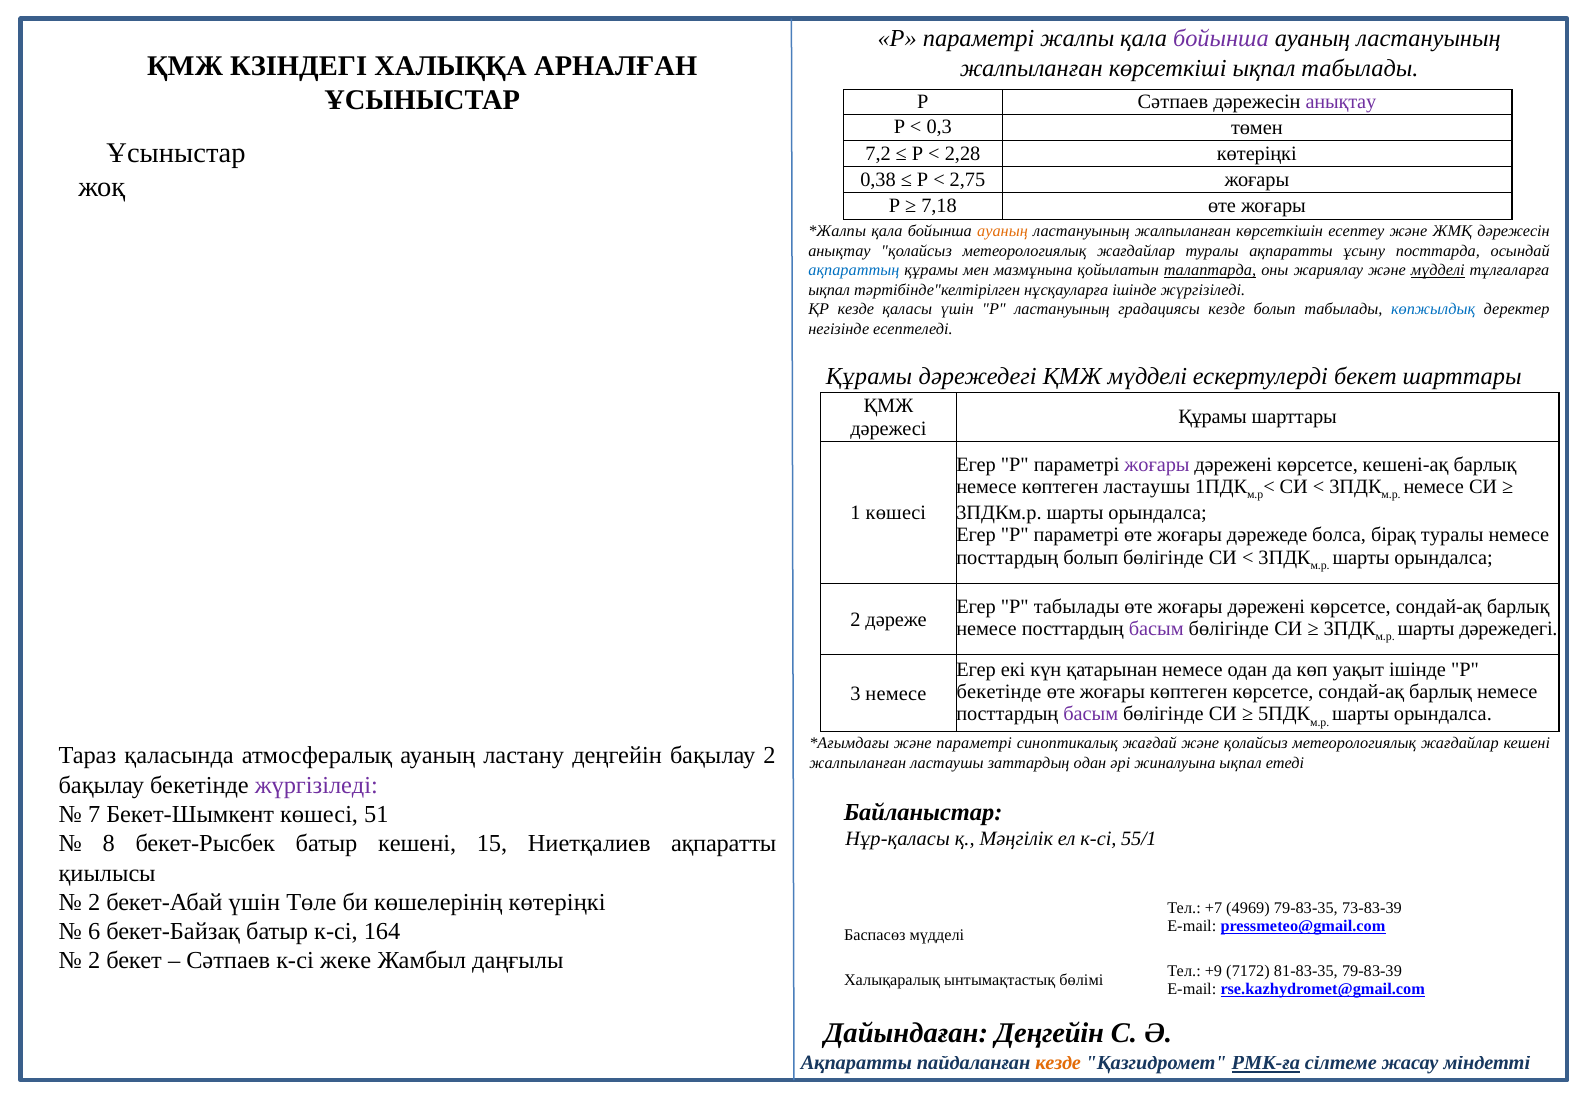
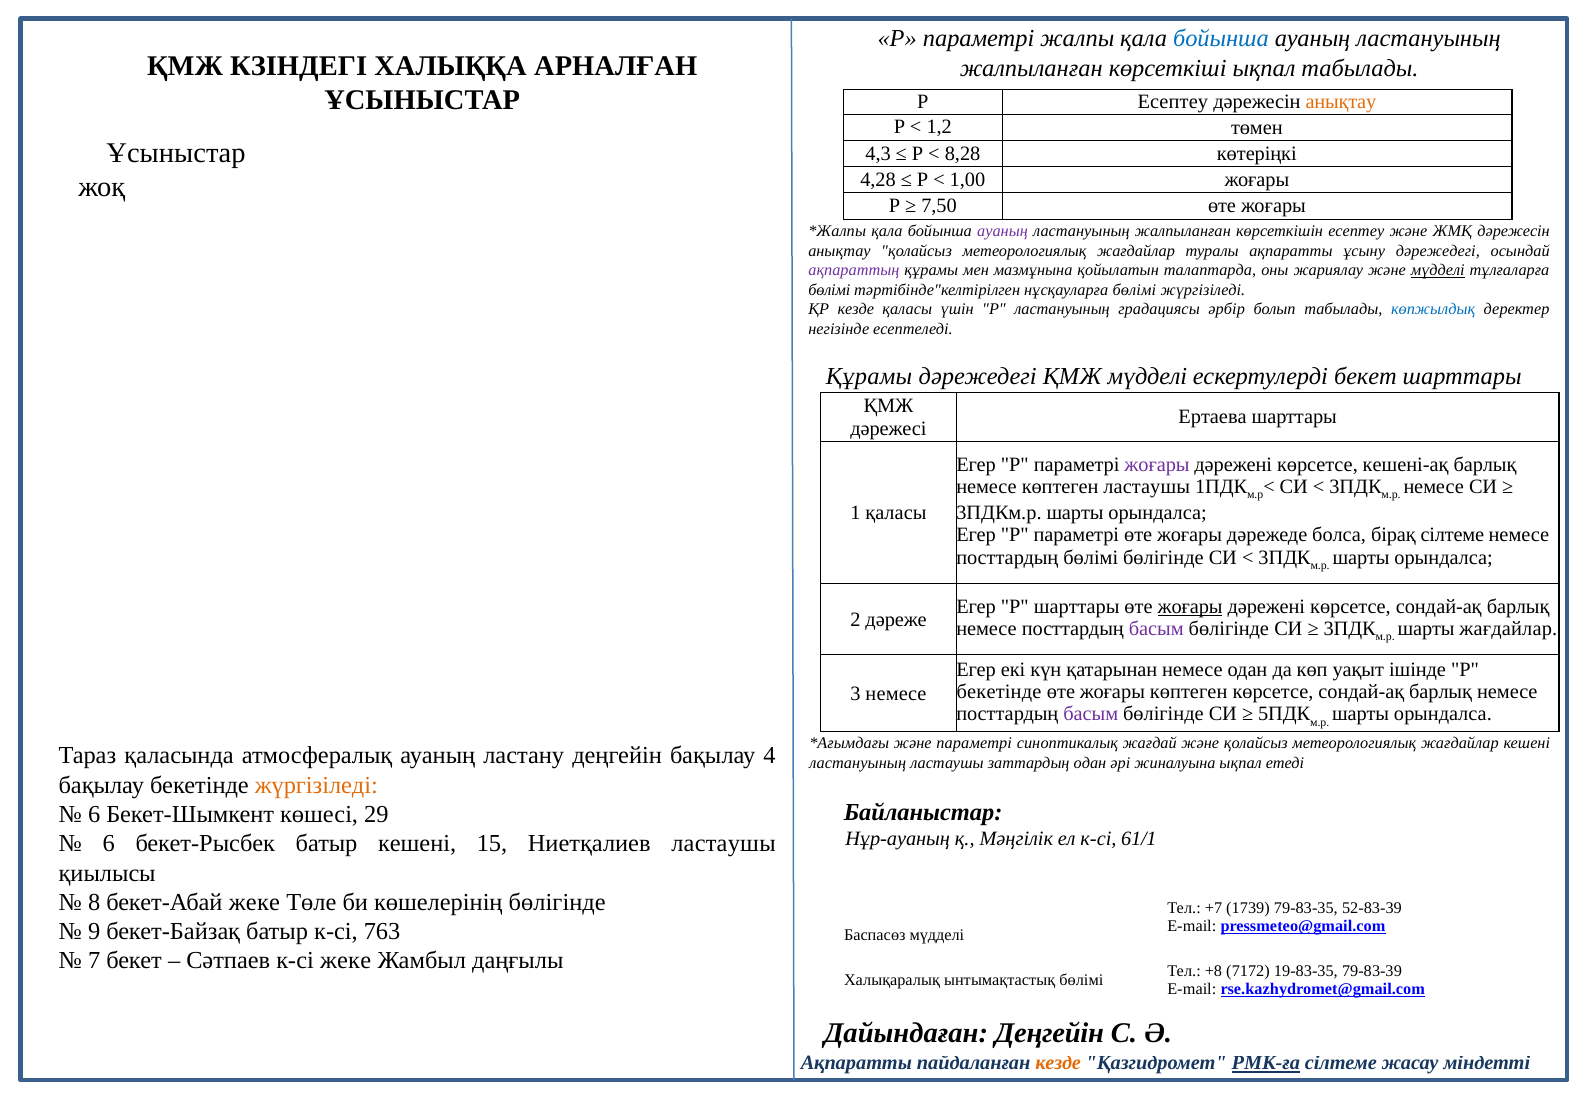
бойынша colour: purple -> blue (1221, 39)
Р Сәтпаев: Сәтпаев -> Есептеу (1173, 102)
анықтау colour: purple -> orange (1341, 102)
0,3: 0,3 -> 1,2 (939, 127)
7,2: 7,2 -> 4,3 (878, 153)
2,28: 2,28 -> 8,28 (963, 153)
0,38: 0,38 -> 4,28 (878, 180)
2,75: 2,75 -> 1,00 (967, 180)
7,18: 7,18 -> 7,50 (939, 206)
ауаның colour: orange -> purple (1003, 232)
ұсыну посттарда: посттарда -> дәрежедегі (1438, 251)
ақпараттың colour: blue -> purple (854, 271)
талаптарда underline: present -> none (1210, 271)
ықпал: ықпал -> бөлімі (829, 290)
нұсқауларға ішінде: ішінде -> бөлімі (1134, 290)
градациясы кезде: кезде -> әрбір (1227, 310)
Құрамы: Құрамы -> Ертаева (1213, 417)
1 көшесі: көшесі -> қаласы (896, 513)
бірақ туралы: туралы -> сілтеме (1452, 535)
посттардың болып: болып -> бөлімі (1091, 558)
Р табылады: табылады -> шарттары (1077, 607)
жоғары underline: none -> present (1190, 607)
шарты дәрежедегі: дәрежедегі -> жағдайлар (1508, 629)
бақылау 2: 2 -> 4 (770, 756)
жалпыланған: жалпыланған -> ластануының (858, 763)
жүргізіледі colour: purple -> orange (316, 785)
7: 7 -> 6 (94, 815)
51: 51 -> 29 (376, 815)
Нұр-қаласы: Нұр-қаласы -> Нұр-ауаның (898, 839)
55/1: 55/1 -> 61/1 (1139, 839)
8: 8 -> 6 (109, 844)
Ниетқалиев ақпаратты: ақпаратты -> ластаушы (723, 844)
2: 2 -> 8 (94, 903)
бекет-Абай үшін: үшін -> жеке (254, 903)
көшелерінің көтеріңкі: көтеріңкі -> бөлігінде (557, 903)
4969: 4969 -> 1739 (1248, 908)
73-83-39: 73-83-39 -> 52-83-39 (1372, 908)
6: 6 -> 9 (94, 932)
164: 164 -> 763 (382, 932)
2: 2 -> 7 (94, 961)
+9: +9 -> +8 (1213, 972)
81-83-35: 81-83-35 -> 19-83-35 (1306, 972)
